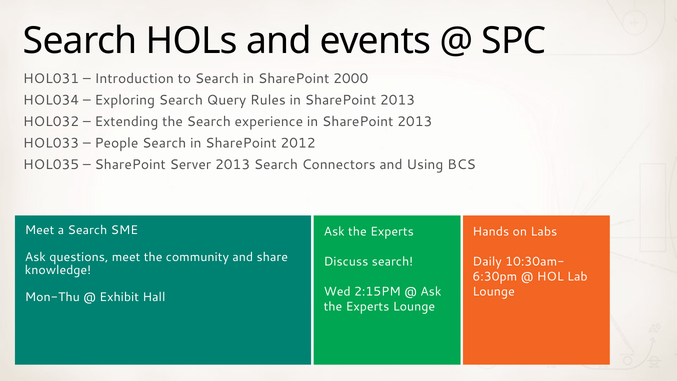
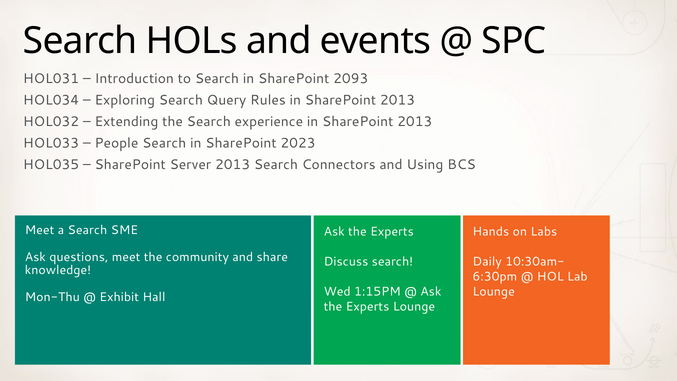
2000: 2000 -> 2093 (351, 78)
2012: 2012 -> 2023 (298, 143)
2:15PM: 2:15PM -> 1:15PM (377, 291)
